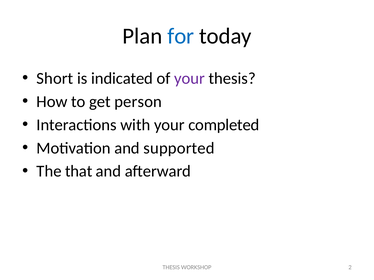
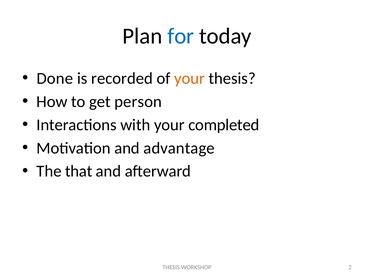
Short: Short -> Done (55, 78)
indicated: indicated -> recorded (122, 78)
your colour: purple -> orange (190, 78)
supported: supported -> advantage (179, 148)
